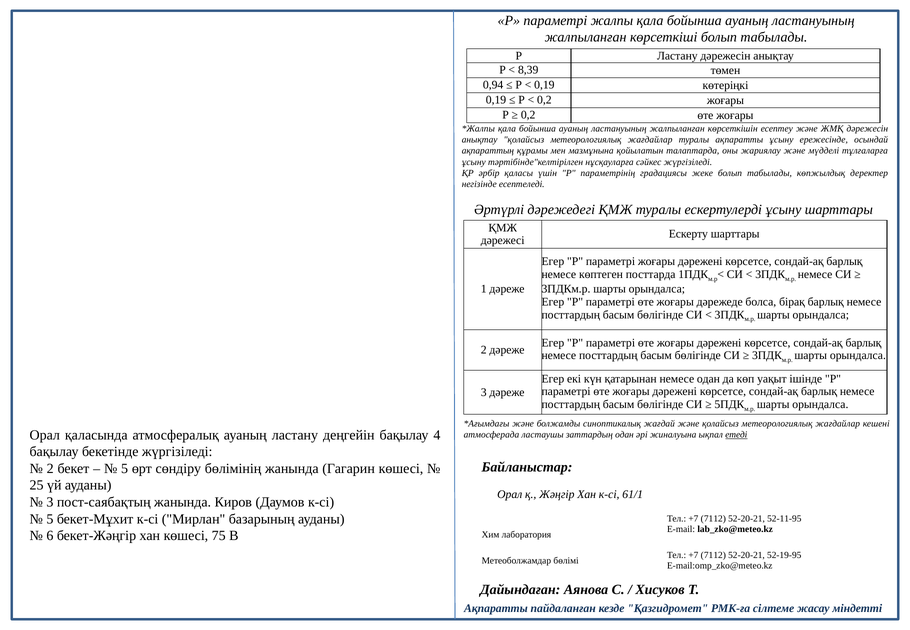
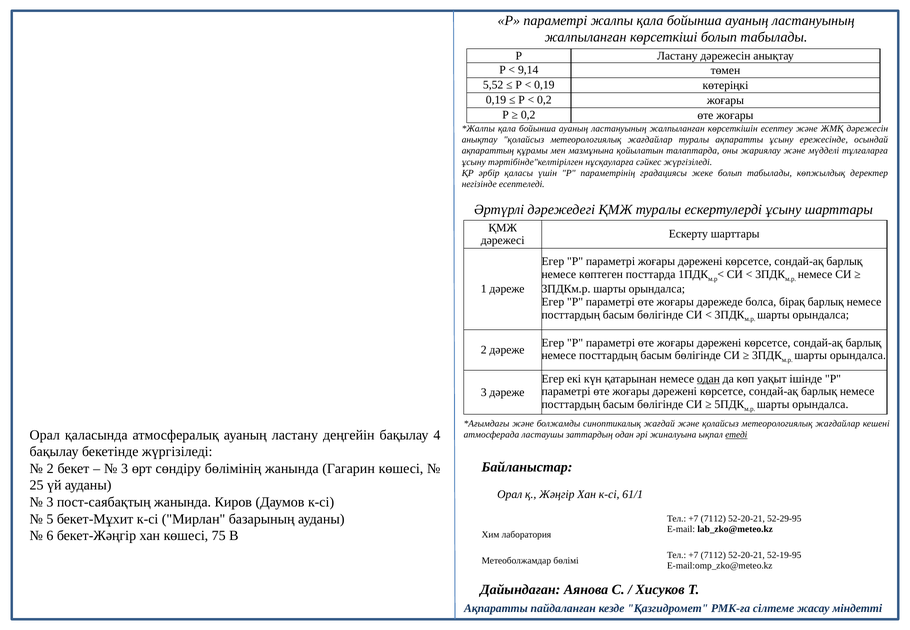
8,39: 8,39 -> 9,14 (528, 70)
0,94: 0,94 -> 5,52 (493, 85)
одан underline: none -> present (708, 379)
5: 5 -> 3 (125, 468)
52-11-95: 52-11-95 -> 52-29-95 (784, 519)
